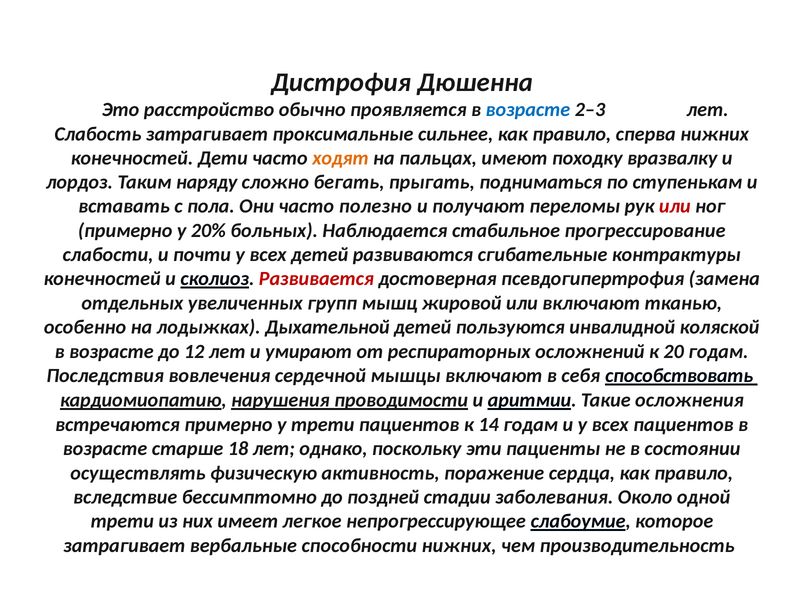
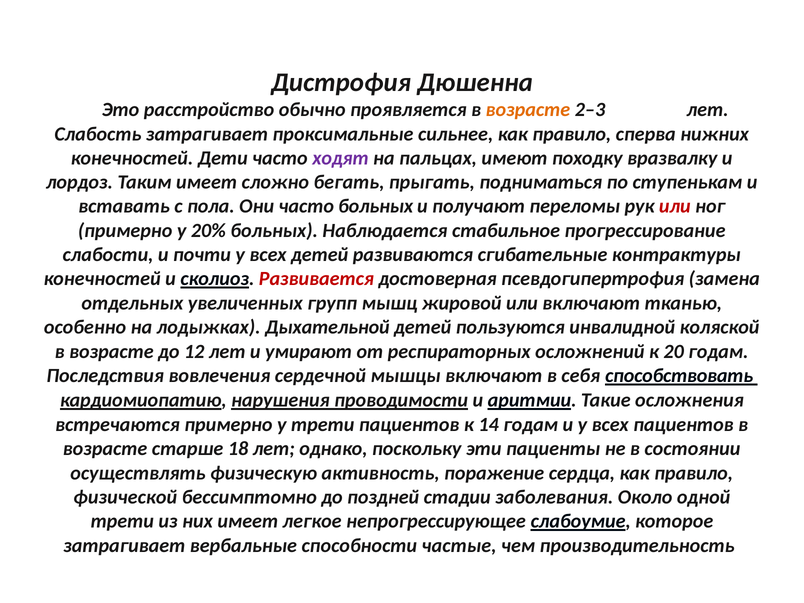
возрасте colour: blue -> orange (528, 110)
ходят colour: orange -> purple (340, 158)
Таким наряду: наряду -> имеет (207, 182)
часто полезно: полезно -> больных (376, 206)
вследствие: вследствие -> физической (125, 497)
способности нижних: нижних -> частые (459, 546)
